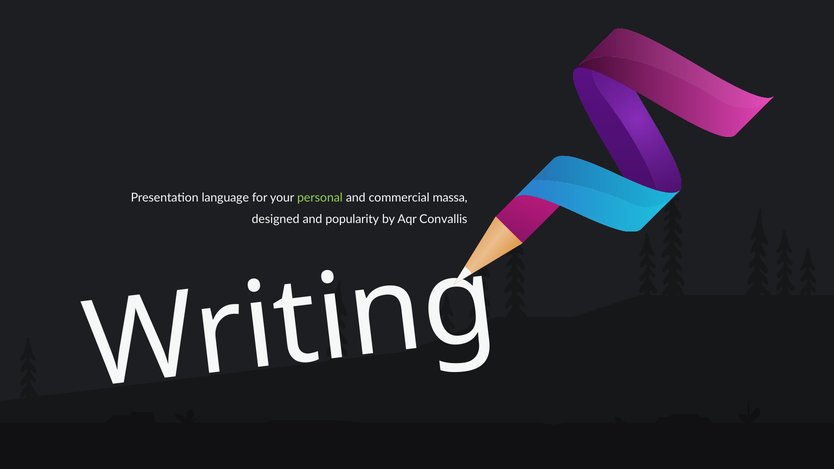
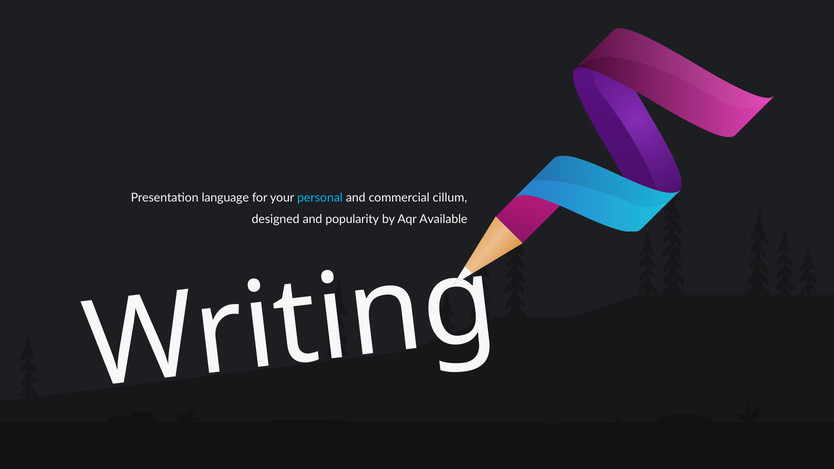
personal colour: light green -> light blue (320, 198)
massa: massa -> cillum (450, 198)
Convallis: Convallis -> Available (443, 220)
